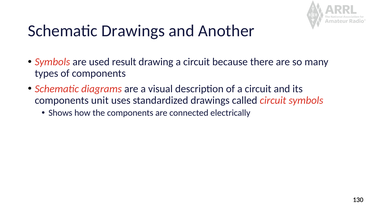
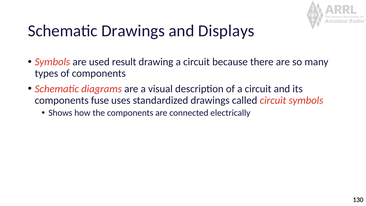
Another: Another -> Displays (226, 31)
unit: unit -> fuse (100, 100)
